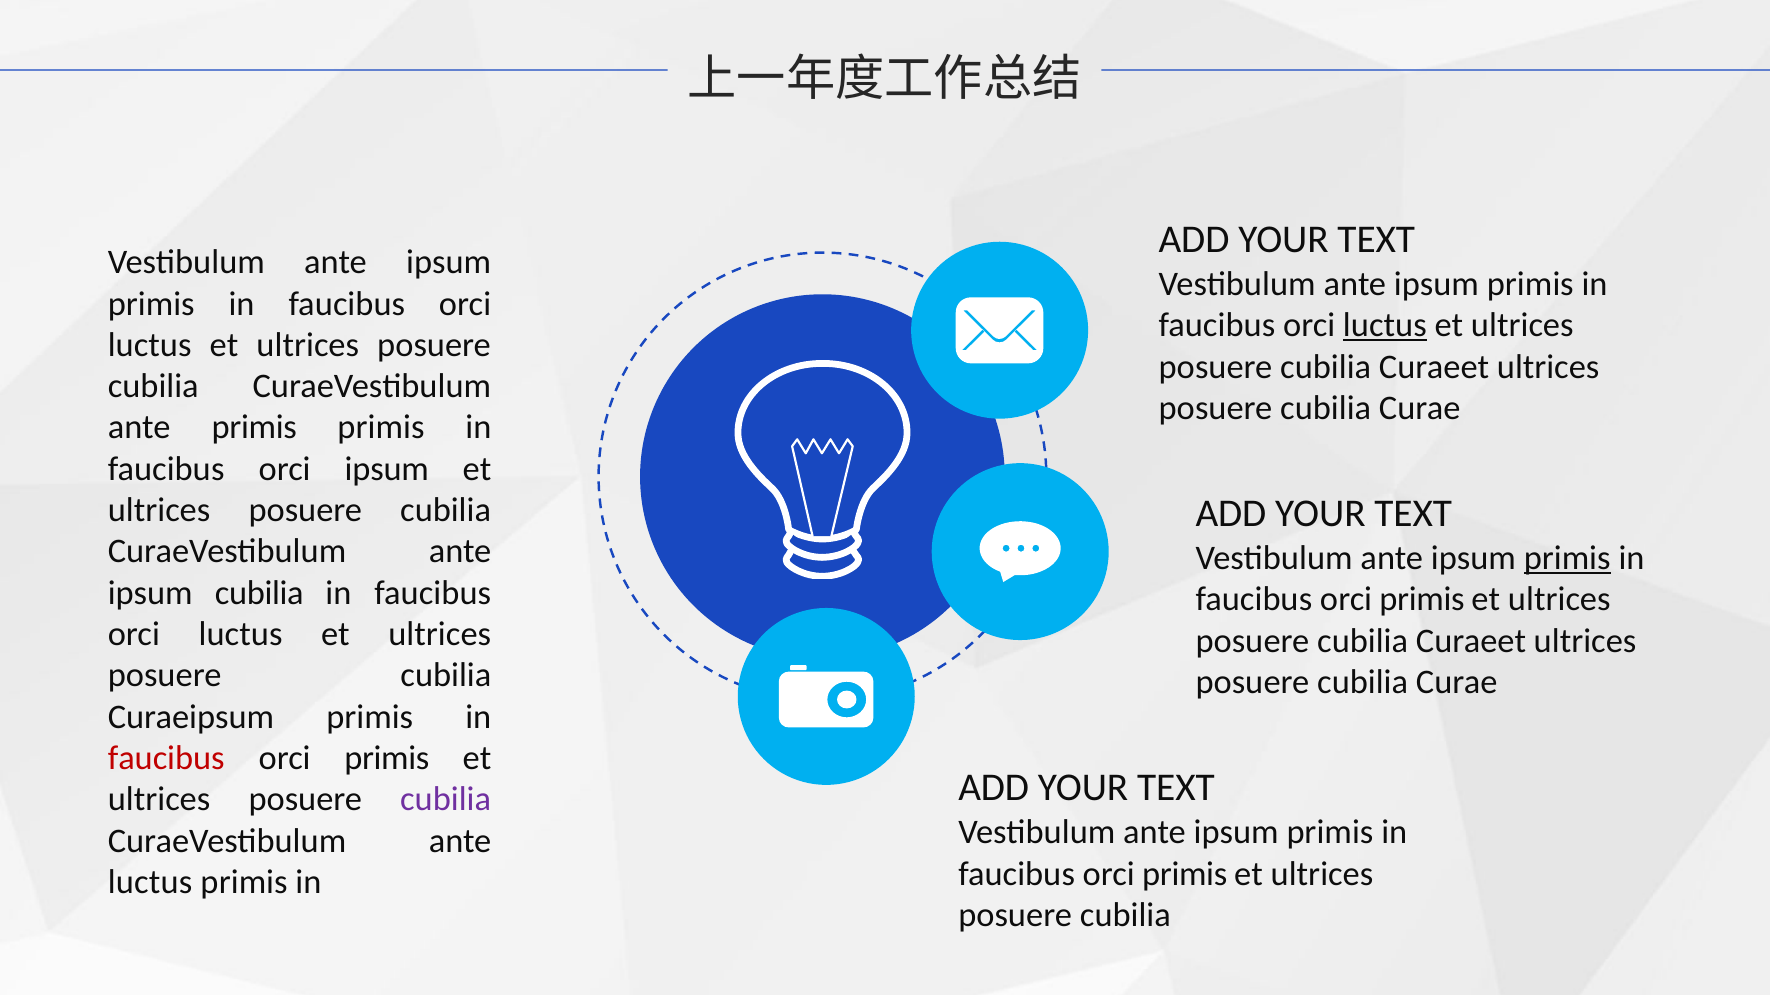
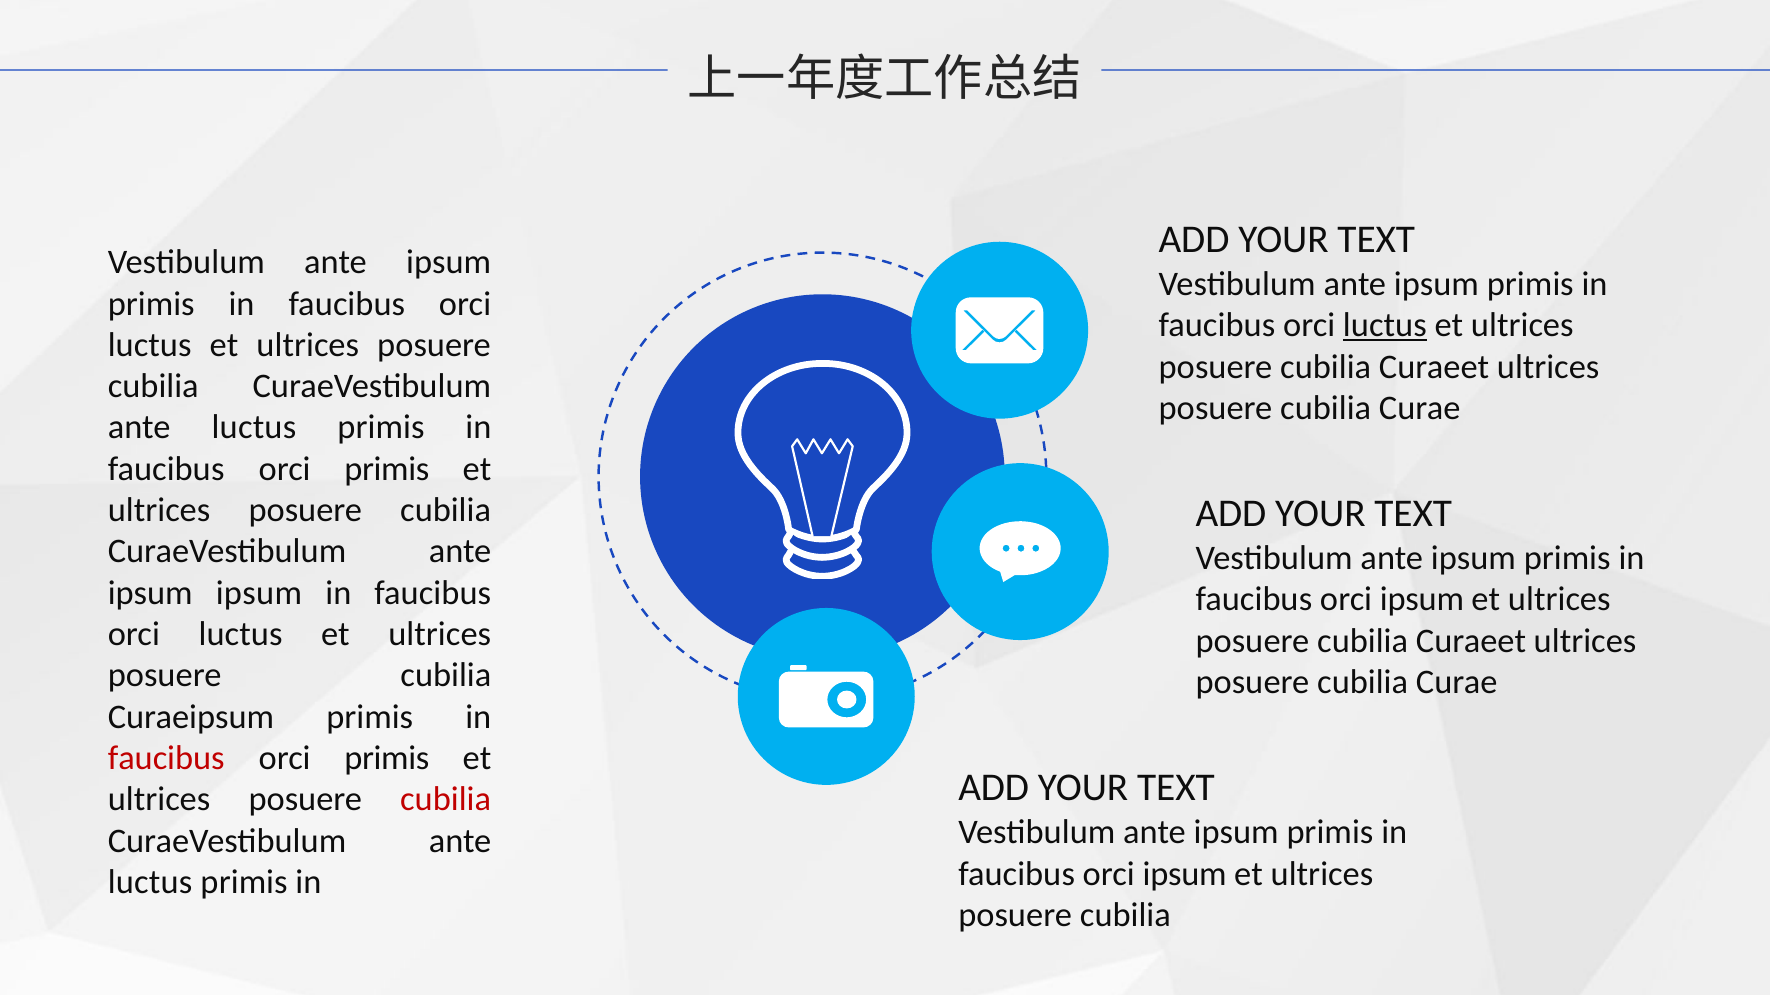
primis: primis -> luctus (254, 428)
ipsum: ipsum -> primis (387, 469)
primis underline: present -> none (1567, 558)
ipsum cubilia: cubilia -> ipsum (259, 593)
primis: primis -> ipsum (1422, 600)
cubilia colour: purple -> red (446, 800)
primis: primis -> ipsum (1185, 874)
